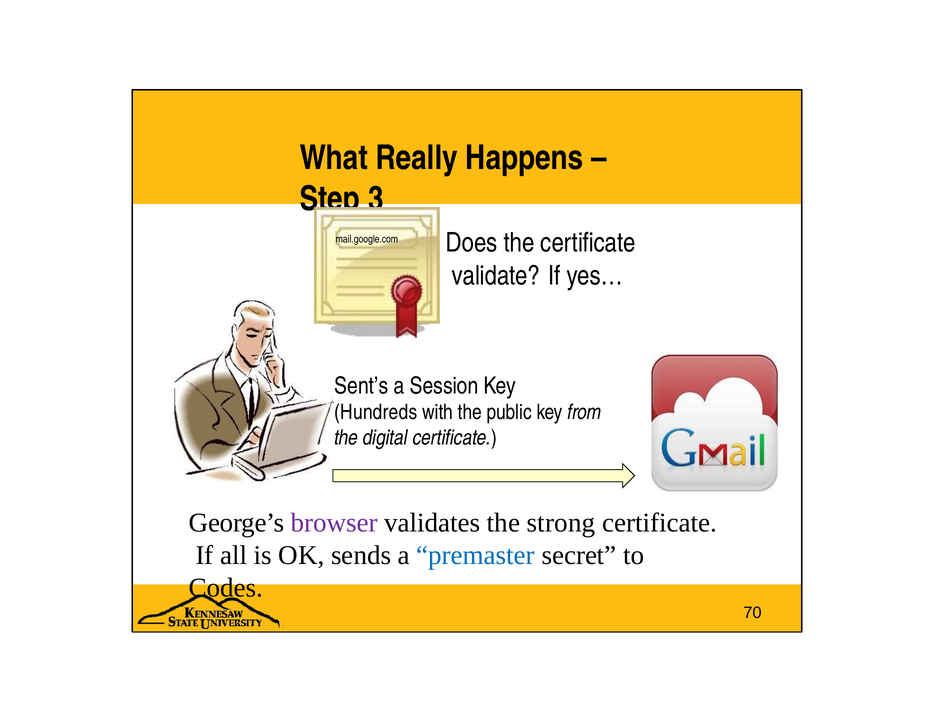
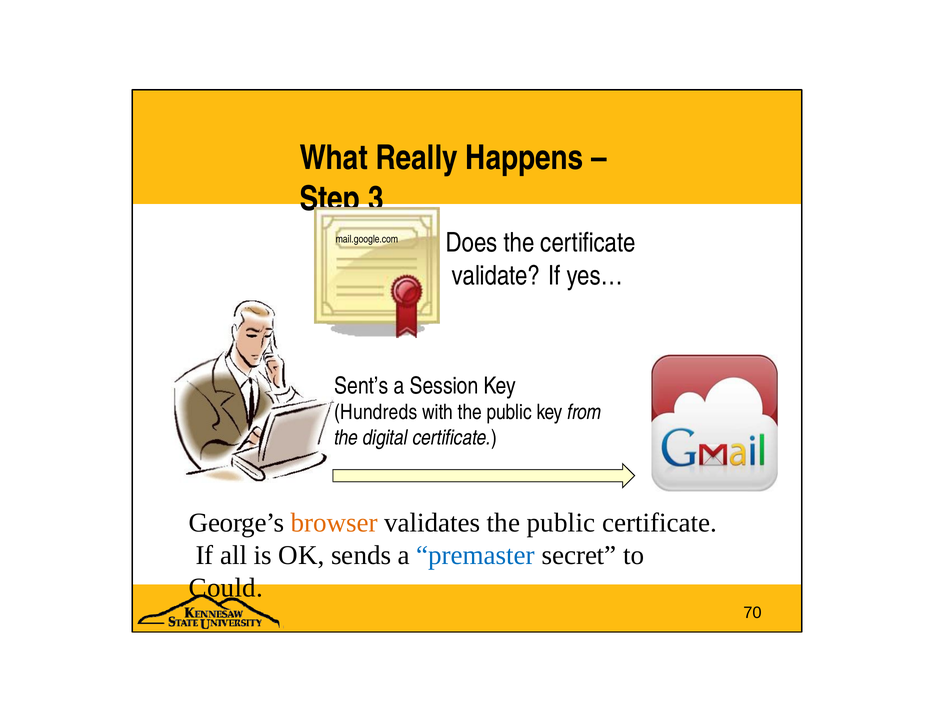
browser colour: purple -> orange (334, 523)
validates the strong: strong -> public (561, 523)
Codes: Codes -> Could (226, 588)
